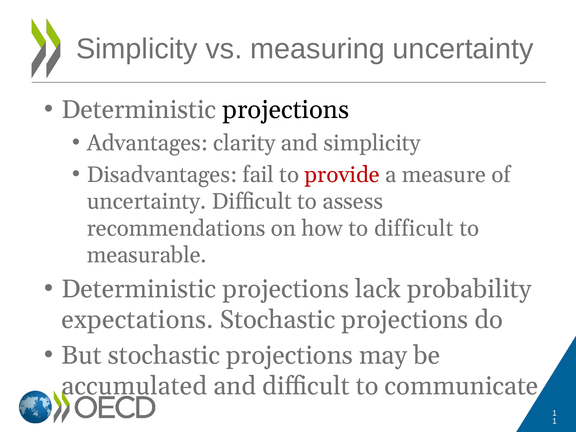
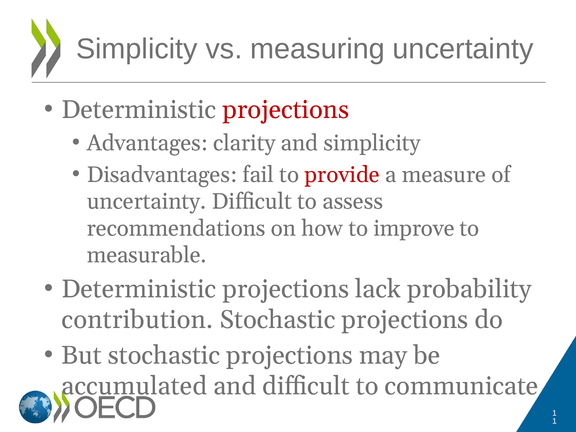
projections colour: black -> red (286, 110)
to difficult: difficult -> improve (414, 228)
expectations: expectations -> contribution (137, 320)
